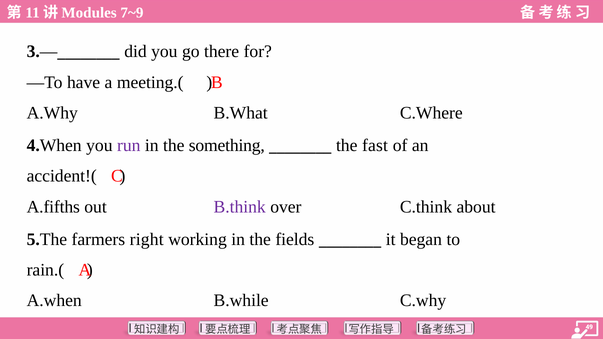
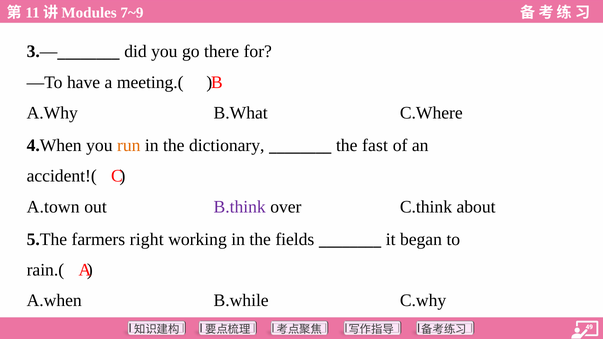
run colour: purple -> orange (129, 145)
something: something -> dictionary (227, 145)
A.fifths: A.fifths -> A.town (53, 207)
